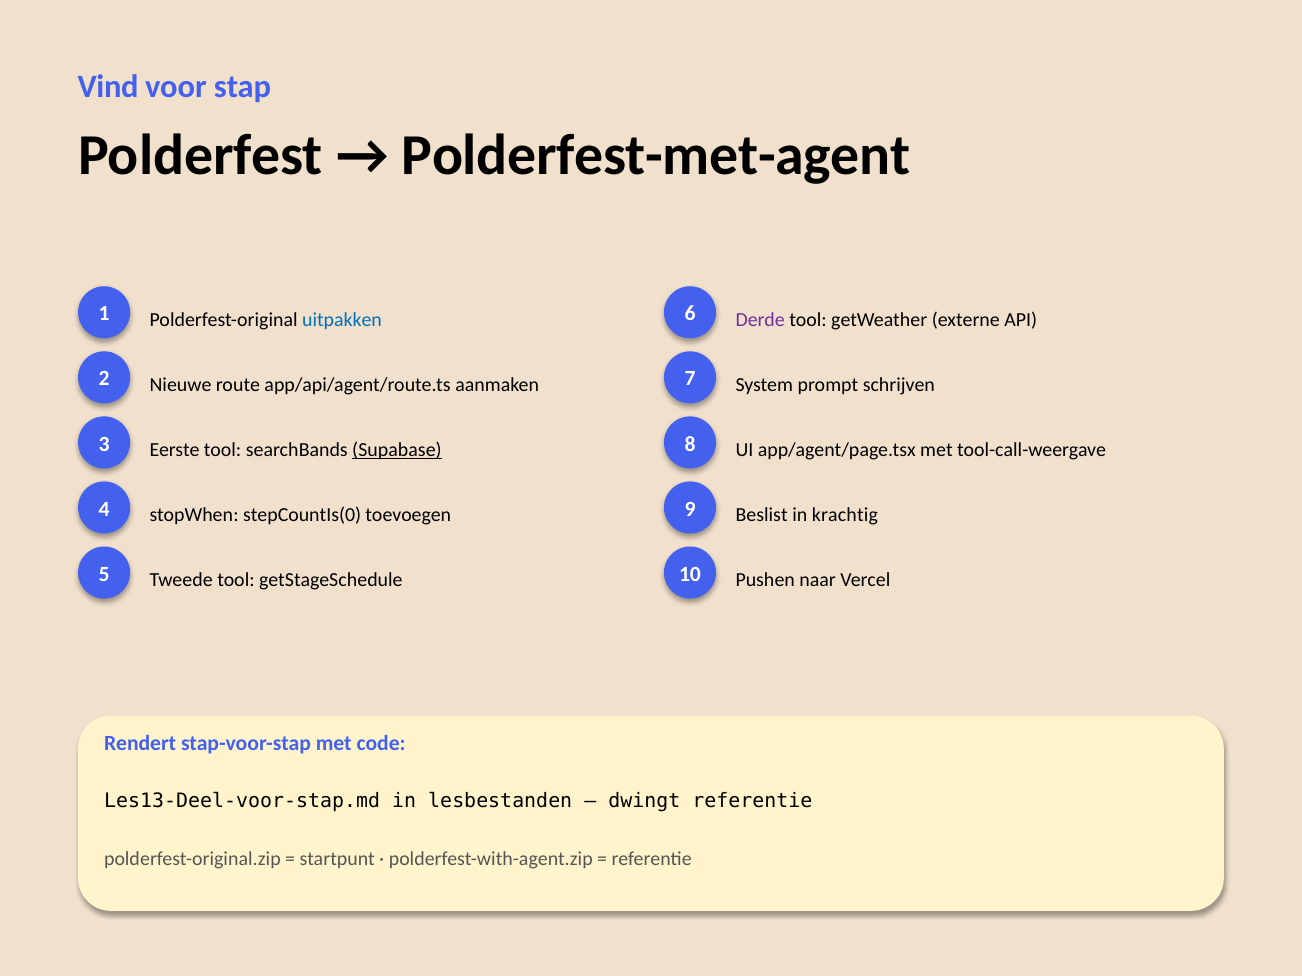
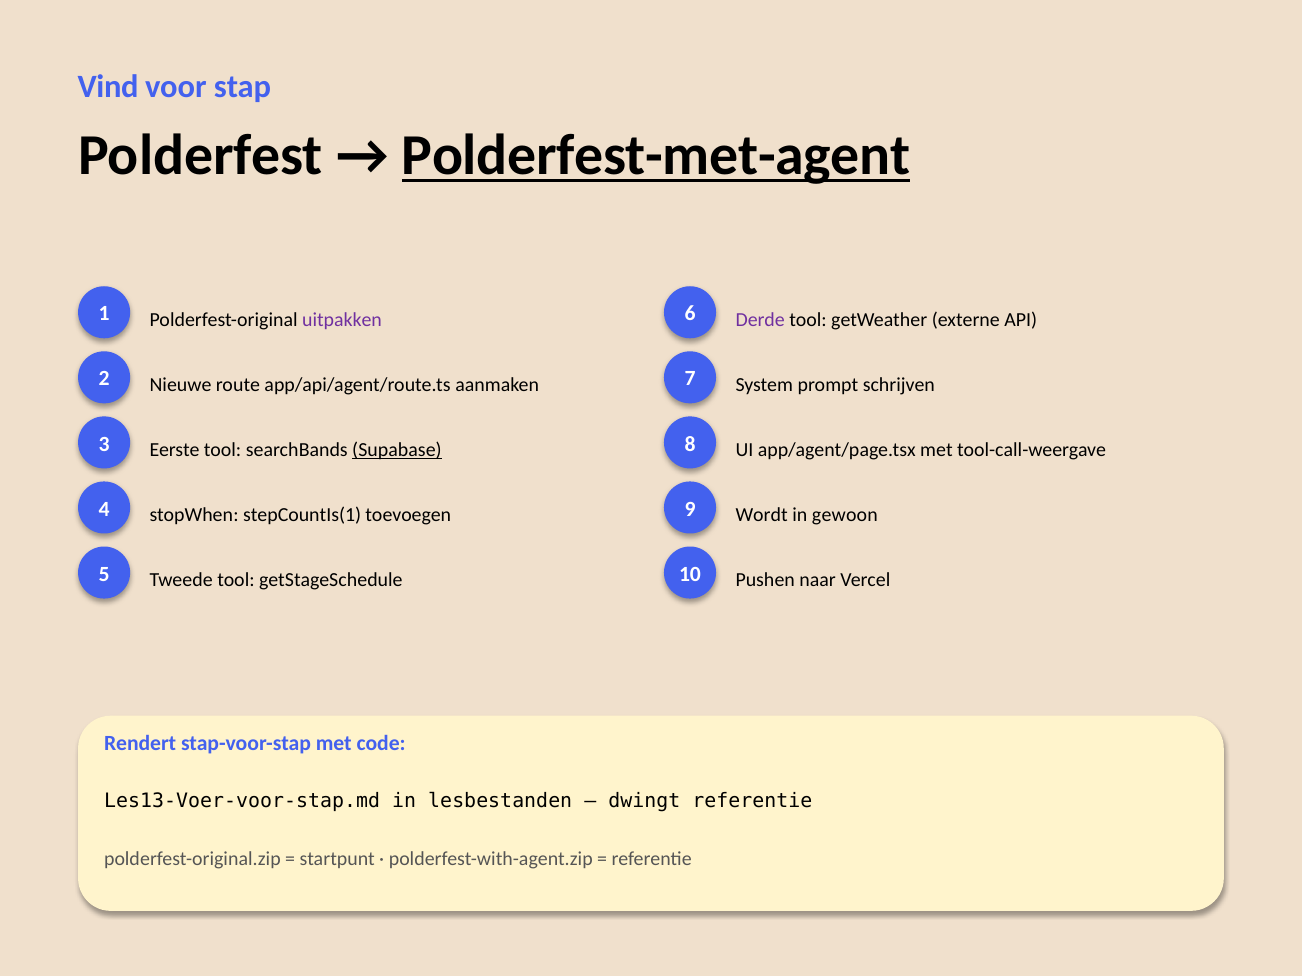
Polderfest-met-agent underline: none -> present (656, 156)
uitpakken colour: blue -> purple (342, 320)
stepCountIs(0: stepCountIs(0 -> stepCountIs(1 (302, 516)
Beslist: Beslist -> Wordt (762, 516)
krachtig: krachtig -> gewoon (845, 516)
Les13-Deel-voor-stap.md: Les13-Deel-voor-stap.md -> Les13-Voer-voor-stap.md (242, 801)
